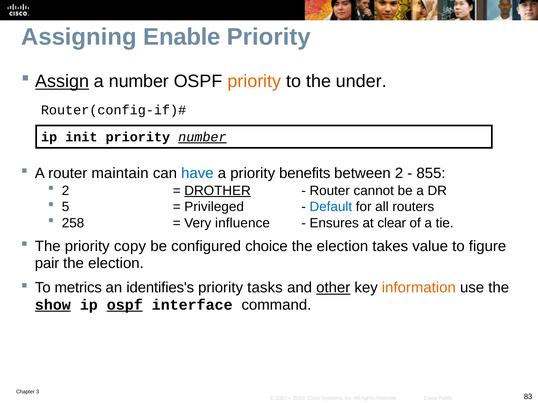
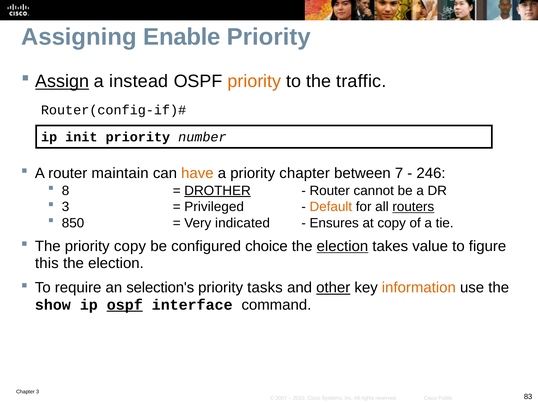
a number: number -> instead (139, 81)
under: under -> traffic (361, 81)
number underline: present -> none (202, 137)
have colour: blue -> orange (197, 174)
priority benefits: benefits -> chapter (305, 174)
between 2: 2 -> 7 (399, 174)
855: 855 -> 246 (431, 174)
2: 2 -> 8 (66, 191)
5: 5 -> 3 (66, 207)
Default colour: blue -> orange (331, 207)
routers underline: none -> present (413, 207)
258: 258 -> 850 (73, 223)
influence: influence -> indicated (243, 223)
at clear: clear -> copy (392, 223)
election underline: none -> present (342, 247)
pair: pair -> this (47, 264)
metrics: metrics -> require (78, 288)
identifies's: identifies's -> selection's (160, 288)
show underline: present -> none (53, 305)
